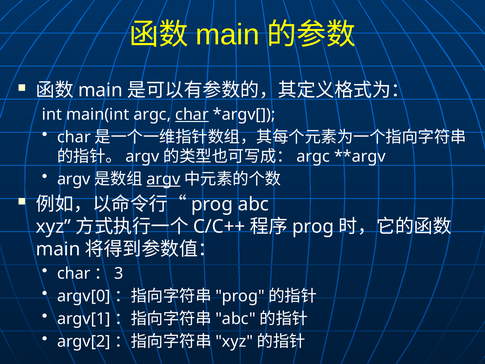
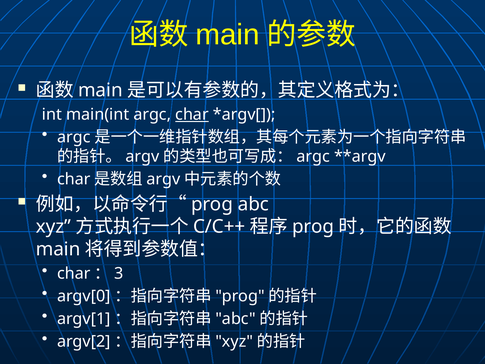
char: char -> argc (74, 137)
argv: argv -> char (74, 179)
argv underline: present -> none (163, 179)
